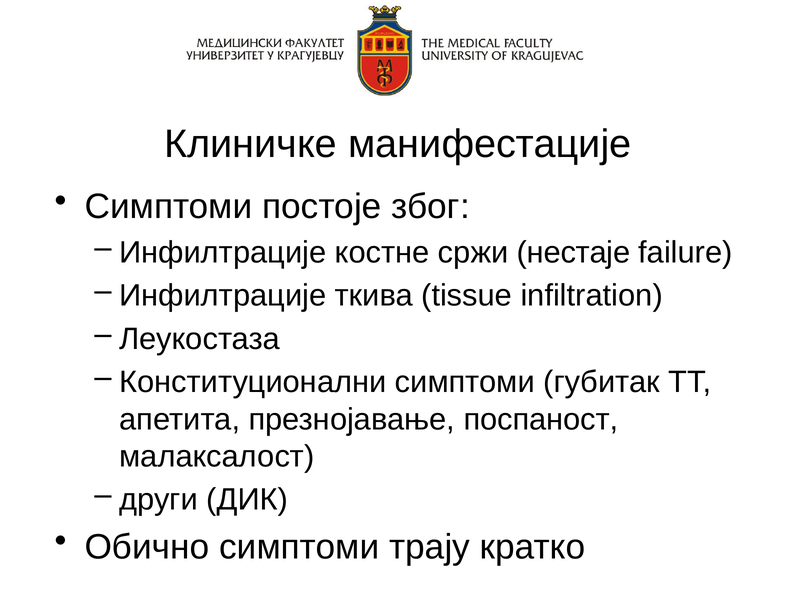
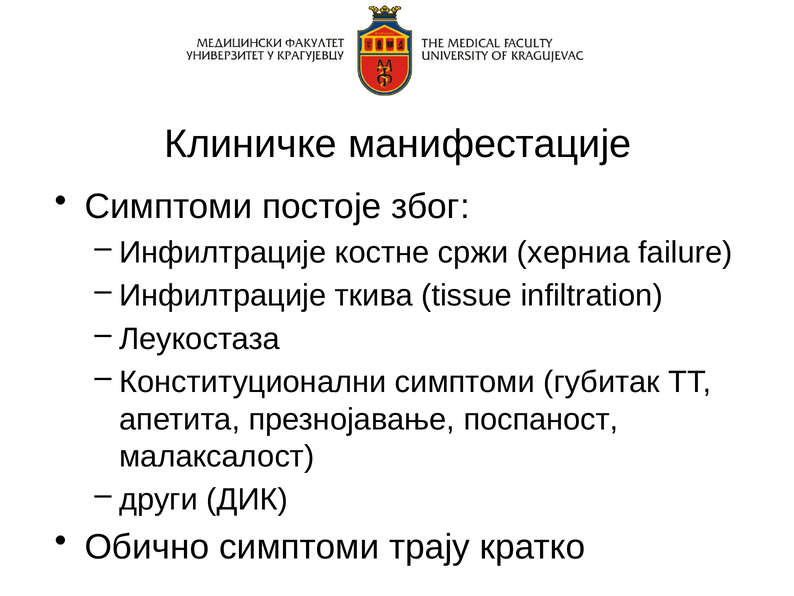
нестаје: нестаје -> херниа (573, 252)
